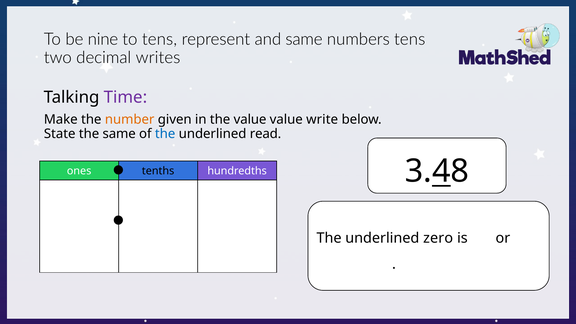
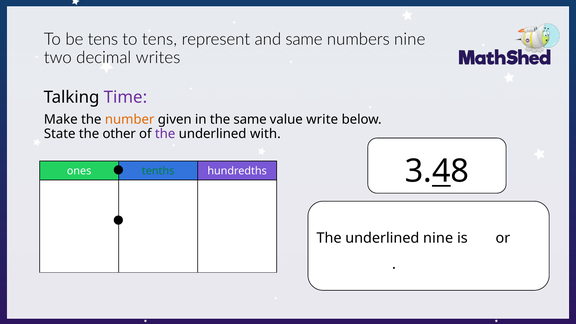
be nine: nine -> tens (103, 39)
numbers tens: tens -> nine (410, 39)
the value: value -> same (250, 120)
the same: same -> other (119, 134)
the colour: blue -> purple (165, 134)
read: read -> with (265, 134)
tenths colour: black -> green (158, 171)
underlined zero: zero -> nine (438, 238)
